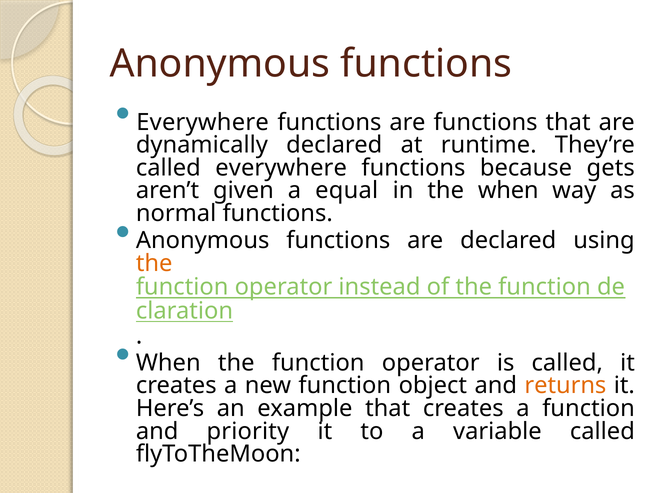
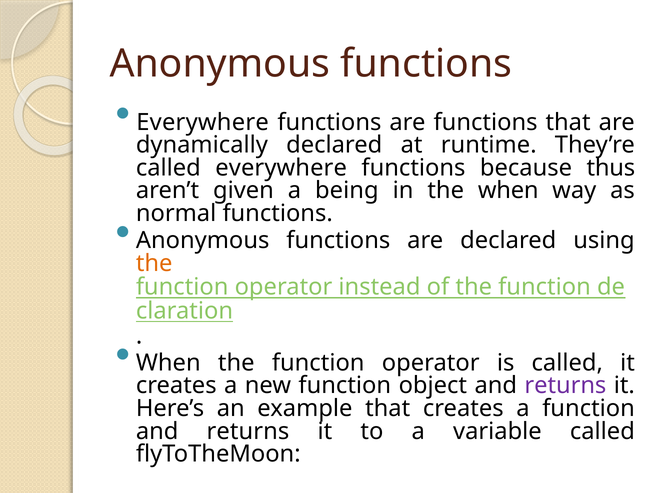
gets: gets -> thus (611, 168)
equal: equal -> being (347, 190)
returns colour: orange -> purple (565, 385)
priority: priority -> returns (248, 431)
